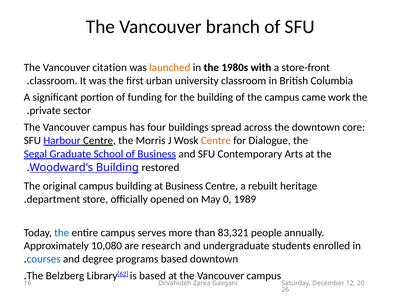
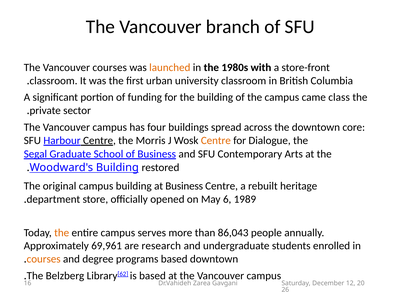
Vancouver citation: citation -> courses (110, 67)
work: work -> class (339, 97)
0: 0 -> 6 (227, 199)
the colour: blue -> orange (62, 233)
83,321: 83,321 -> 86,043 (233, 233)
10,080: 10,080 -> 69,961 (107, 246)
courses colour: blue -> orange (44, 259)
